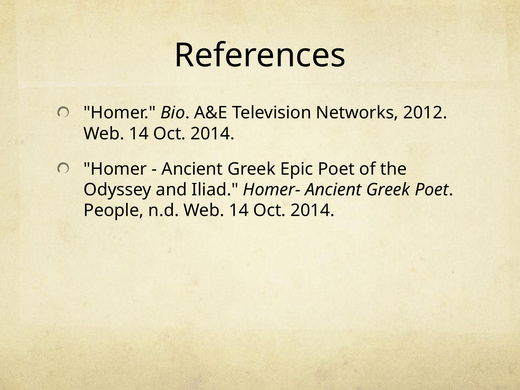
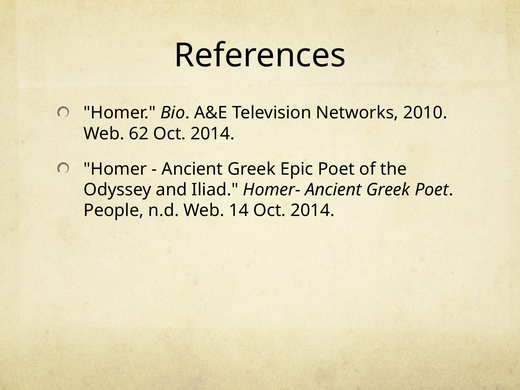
2012: 2012 -> 2010 (425, 113)
14: 14 -> 62 (139, 134)
